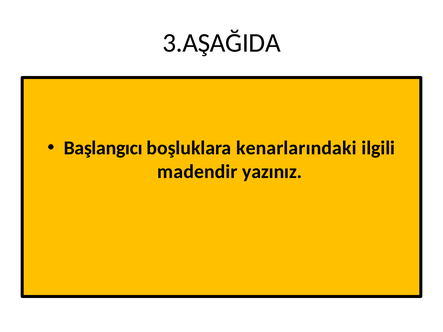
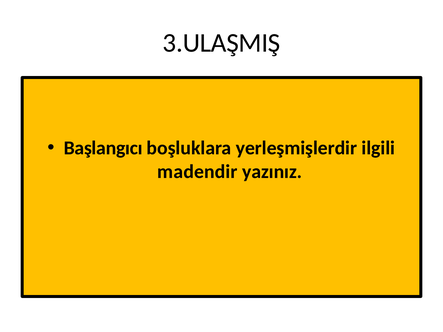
3.AŞAĞIDA: 3.AŞAĞIDA -> 3.ULAŞMIŞ (222, 43)
kenarlarındaki: kenarlarındaki -> yerleşmişlerdir (296, 148)
